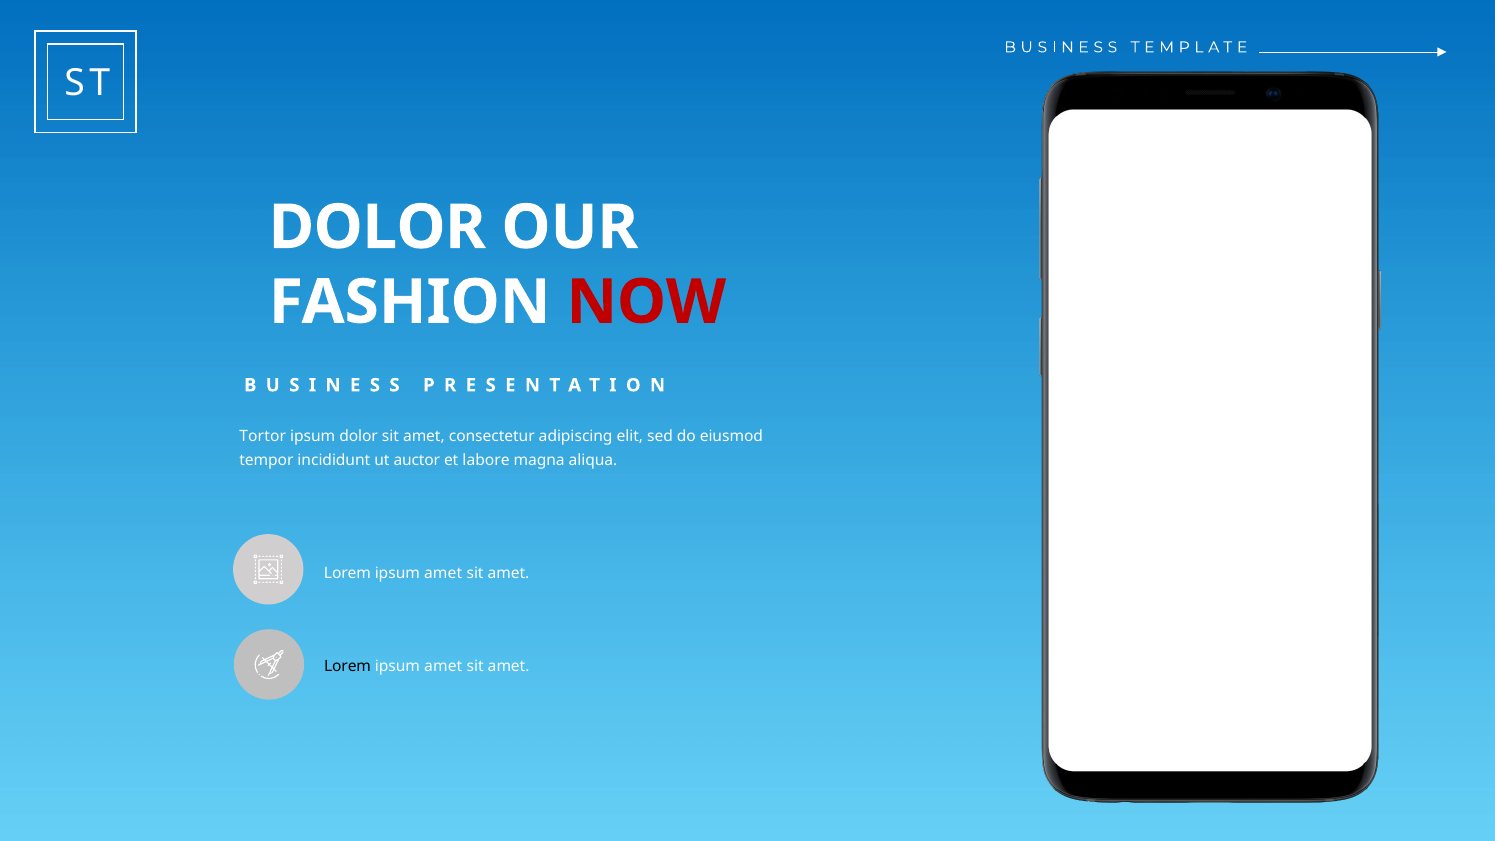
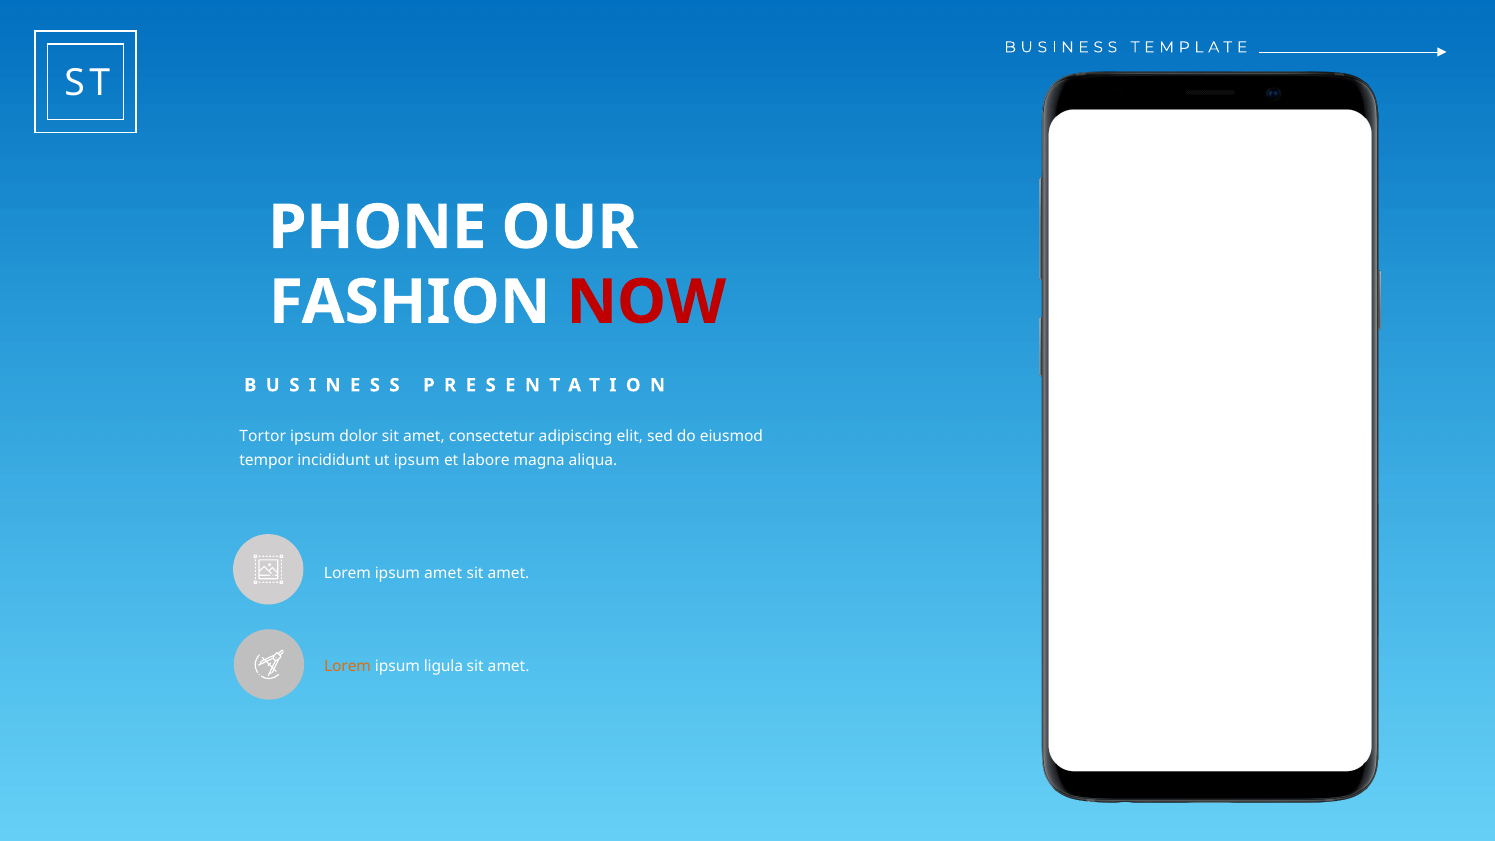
DOLOR: DOLOR -> PHONE (377, 227)
ut auctor: auctor -> ipsum (417, 460)
Lorem colour: black -> orange (348, 666)
amet: amet -> ligula (443, 666)
